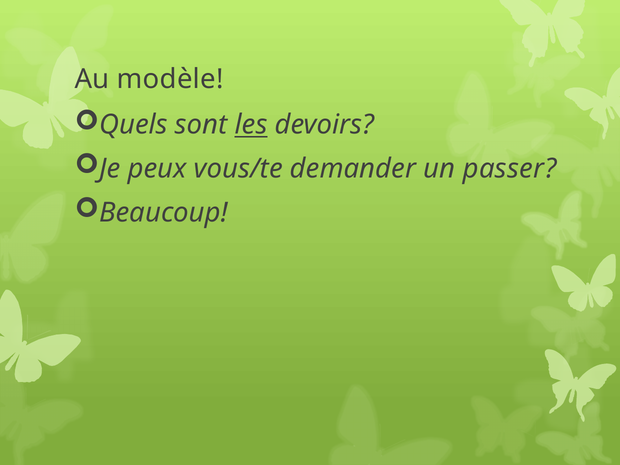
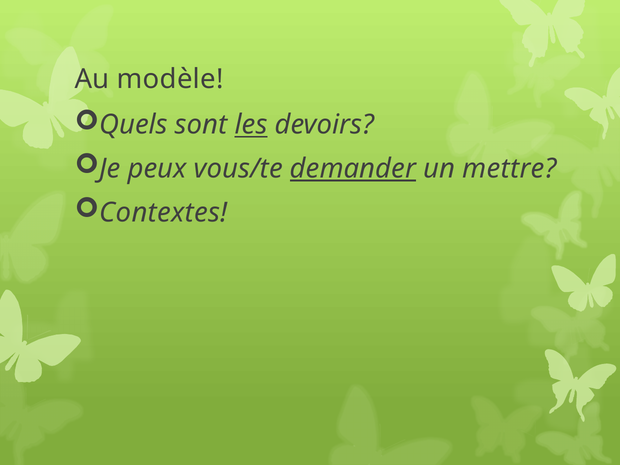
demander underline: none -> present (353, 169)
passer: passer -> mettre (510, 169)
Beaucoup: Beaucoup -> Contextes (163, 212)
